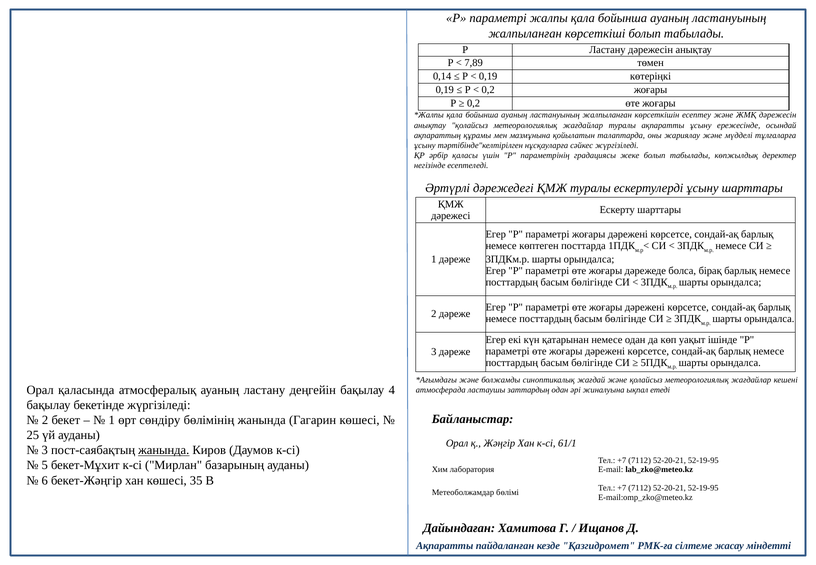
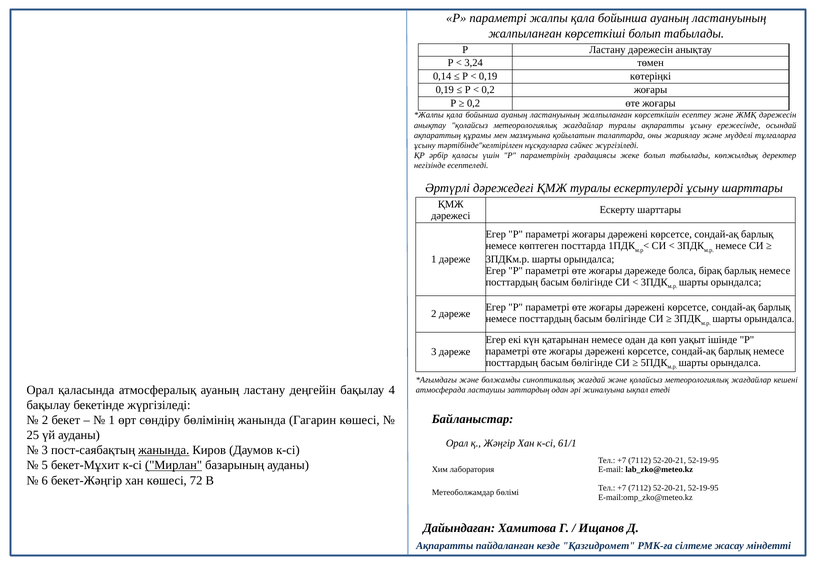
7,89: 7,89 -> 3,24 (474, 63)
Мирлан underline: none -> present (174, 465)
35: 35 -> 72 (196, 480)
